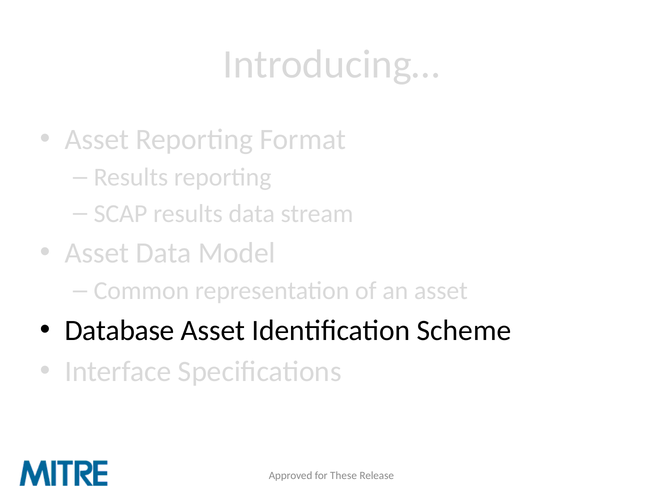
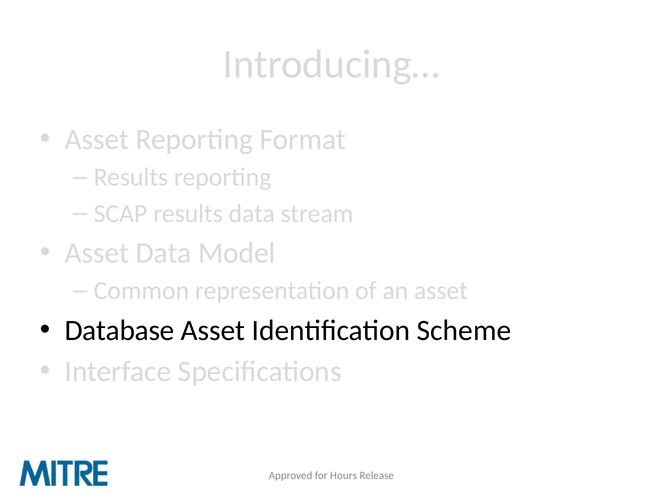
These: These -> Hours (344, 475)
